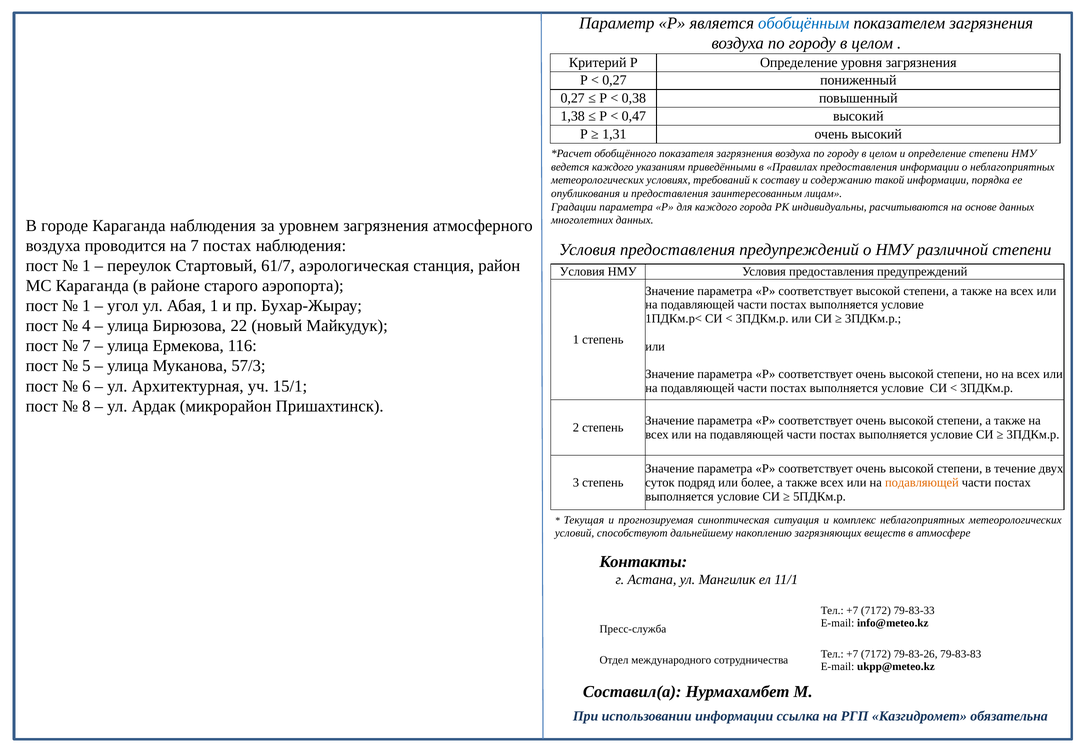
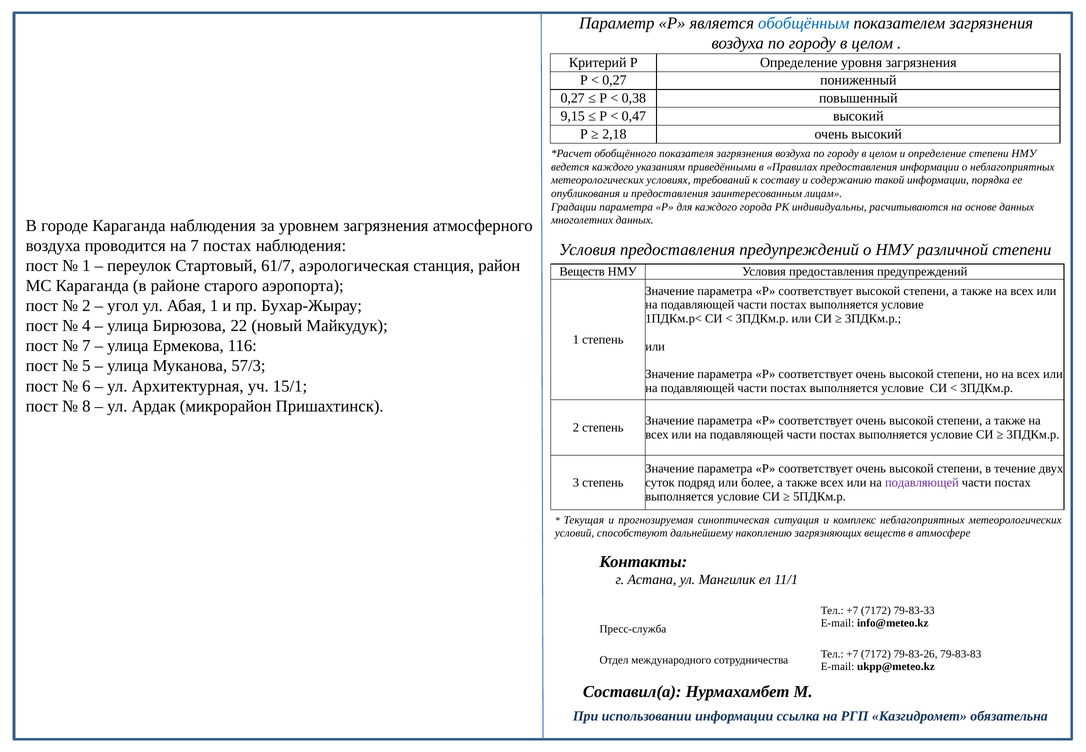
1,38: 1,38 -> 9,15 (573, 116)
1,31: 1,31 -> 2,18 (614, 134)
Условия: Условия -> Веществ (582, 272)
1: 1 -> 2 (86, 306)
подавляющей colour: orange -> purple (922, 483)
